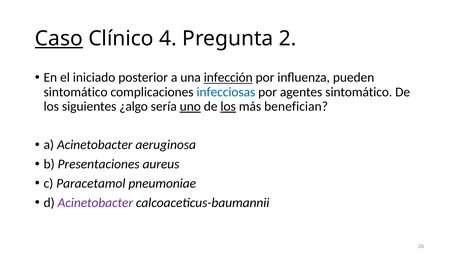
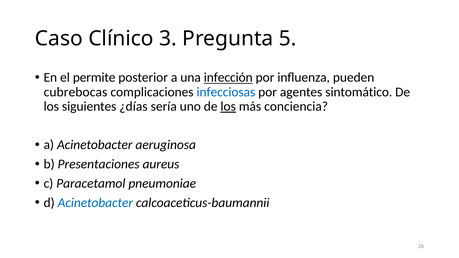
Caso underline: present -> none (59, 39)
4: 4 -> 3 (168, 39)
2: 2 -> 5 (288, 39)
iniciado: iniciado -> permite (94, 78)
sintomático: sintomático -> cubrebocas (76, 92)
¿algo: ¿algo -> ¿días (133, 107)
uno underline: present -> none (190, 107)
benefician: benefician -> conciencia (296, 107)
Acinetobacter colour: purple -> blue (95, 203)
